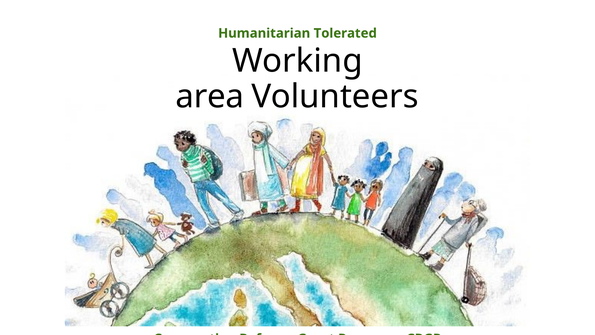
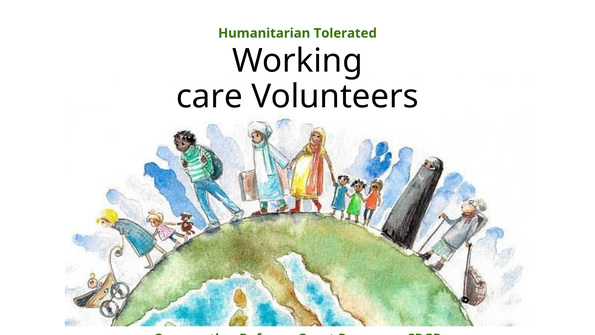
area: area -> care (209, 97)
